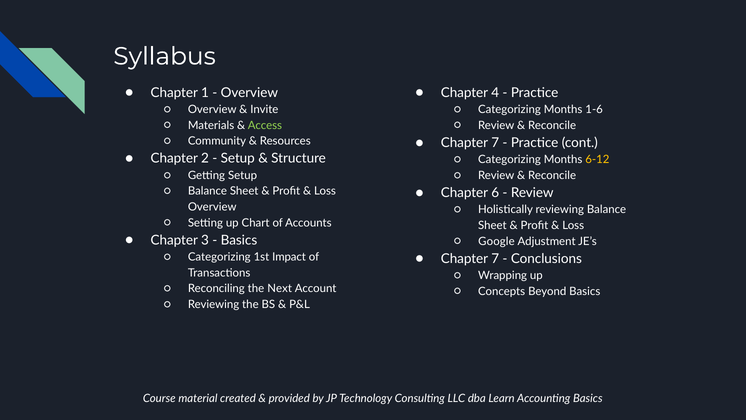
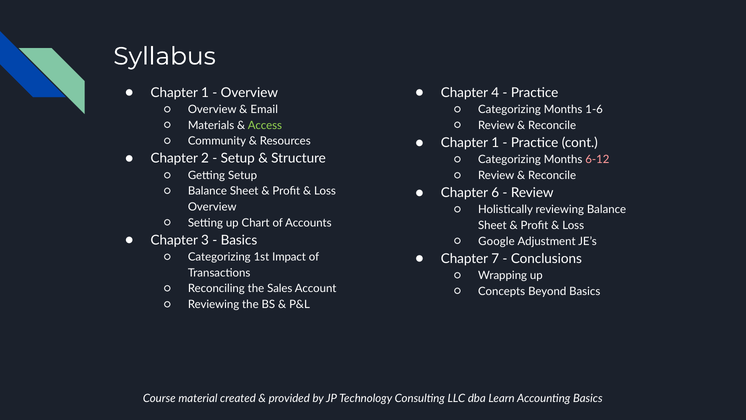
Invite: Invite -> Email (264, 109)
7: 7 -> 1 (495, 143)
6-12 colour: yellow -> pink (597, 159)
Next: Next -> Sales (280, 288)
